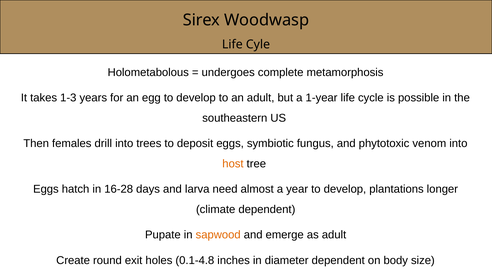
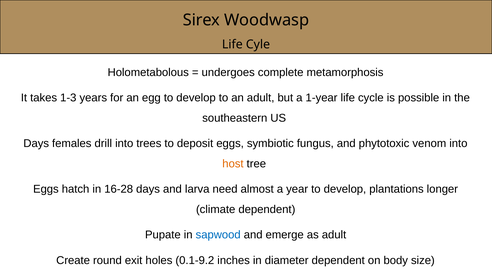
Then: Then -> Days (36, 143)
sapwood colour: orange -> blue (218, 235)
0.1-4.8: 0.1-4.8 -> 0.1-9.2 (195, 260)
